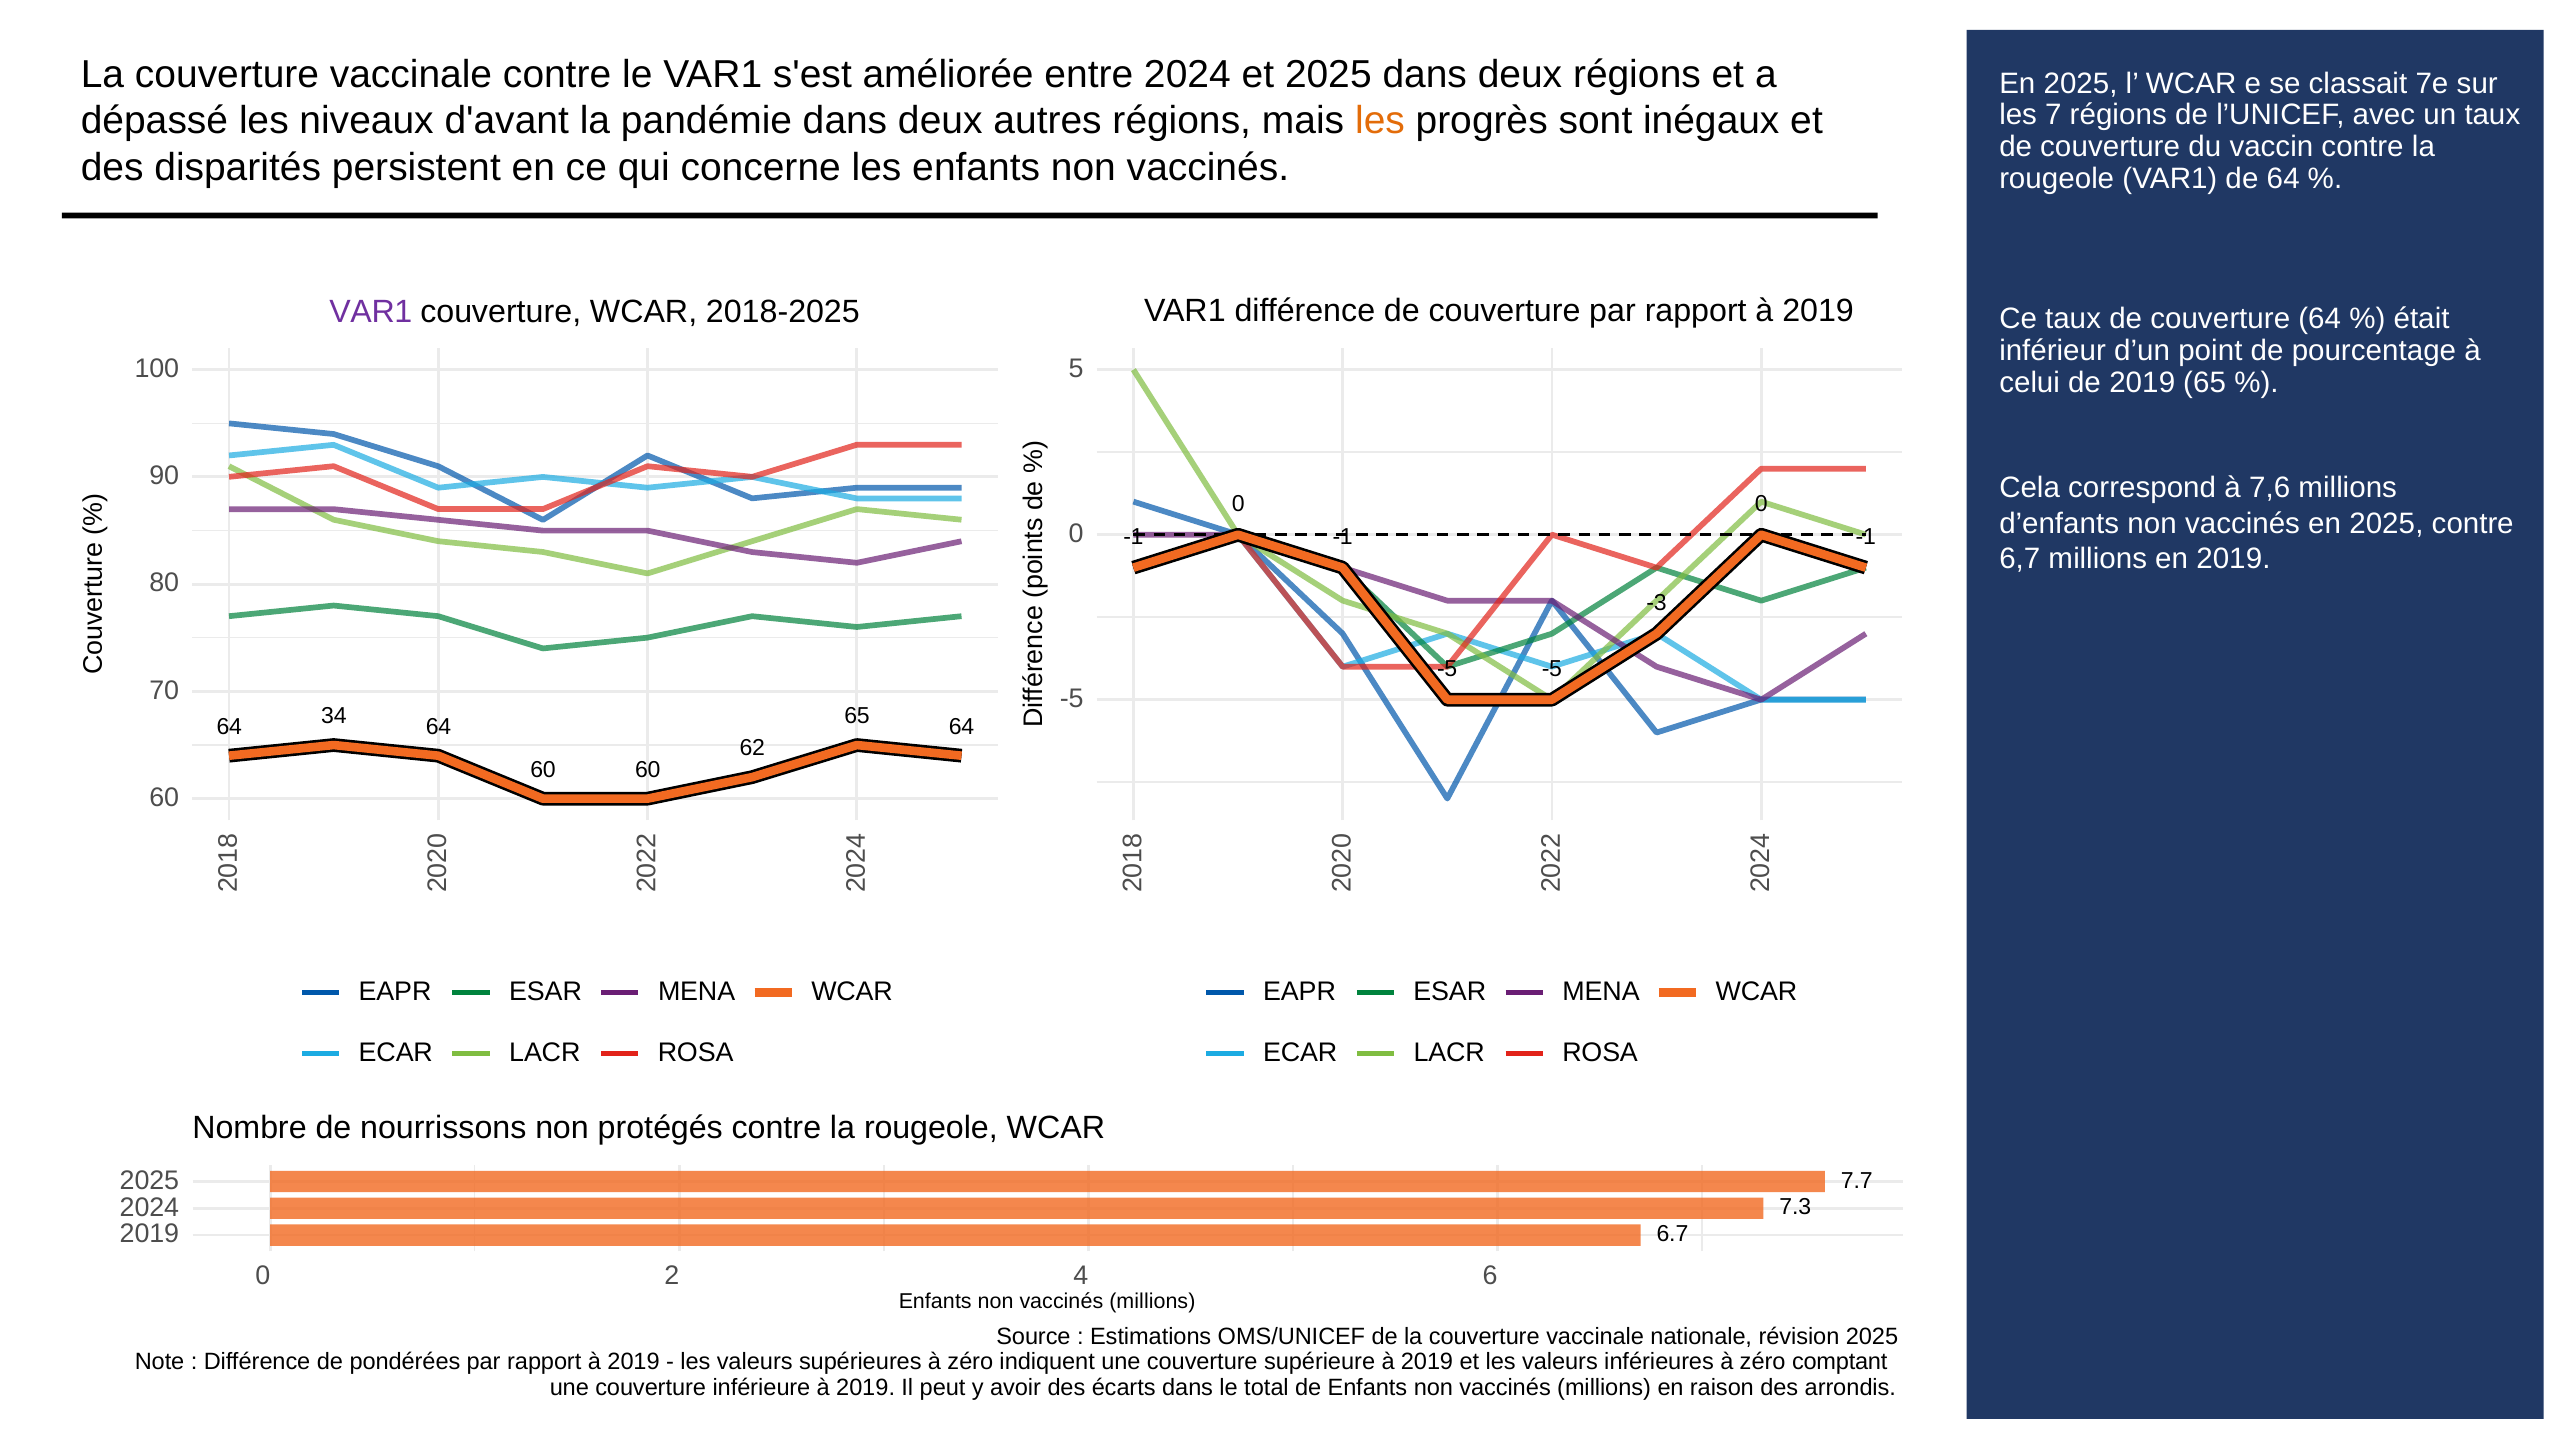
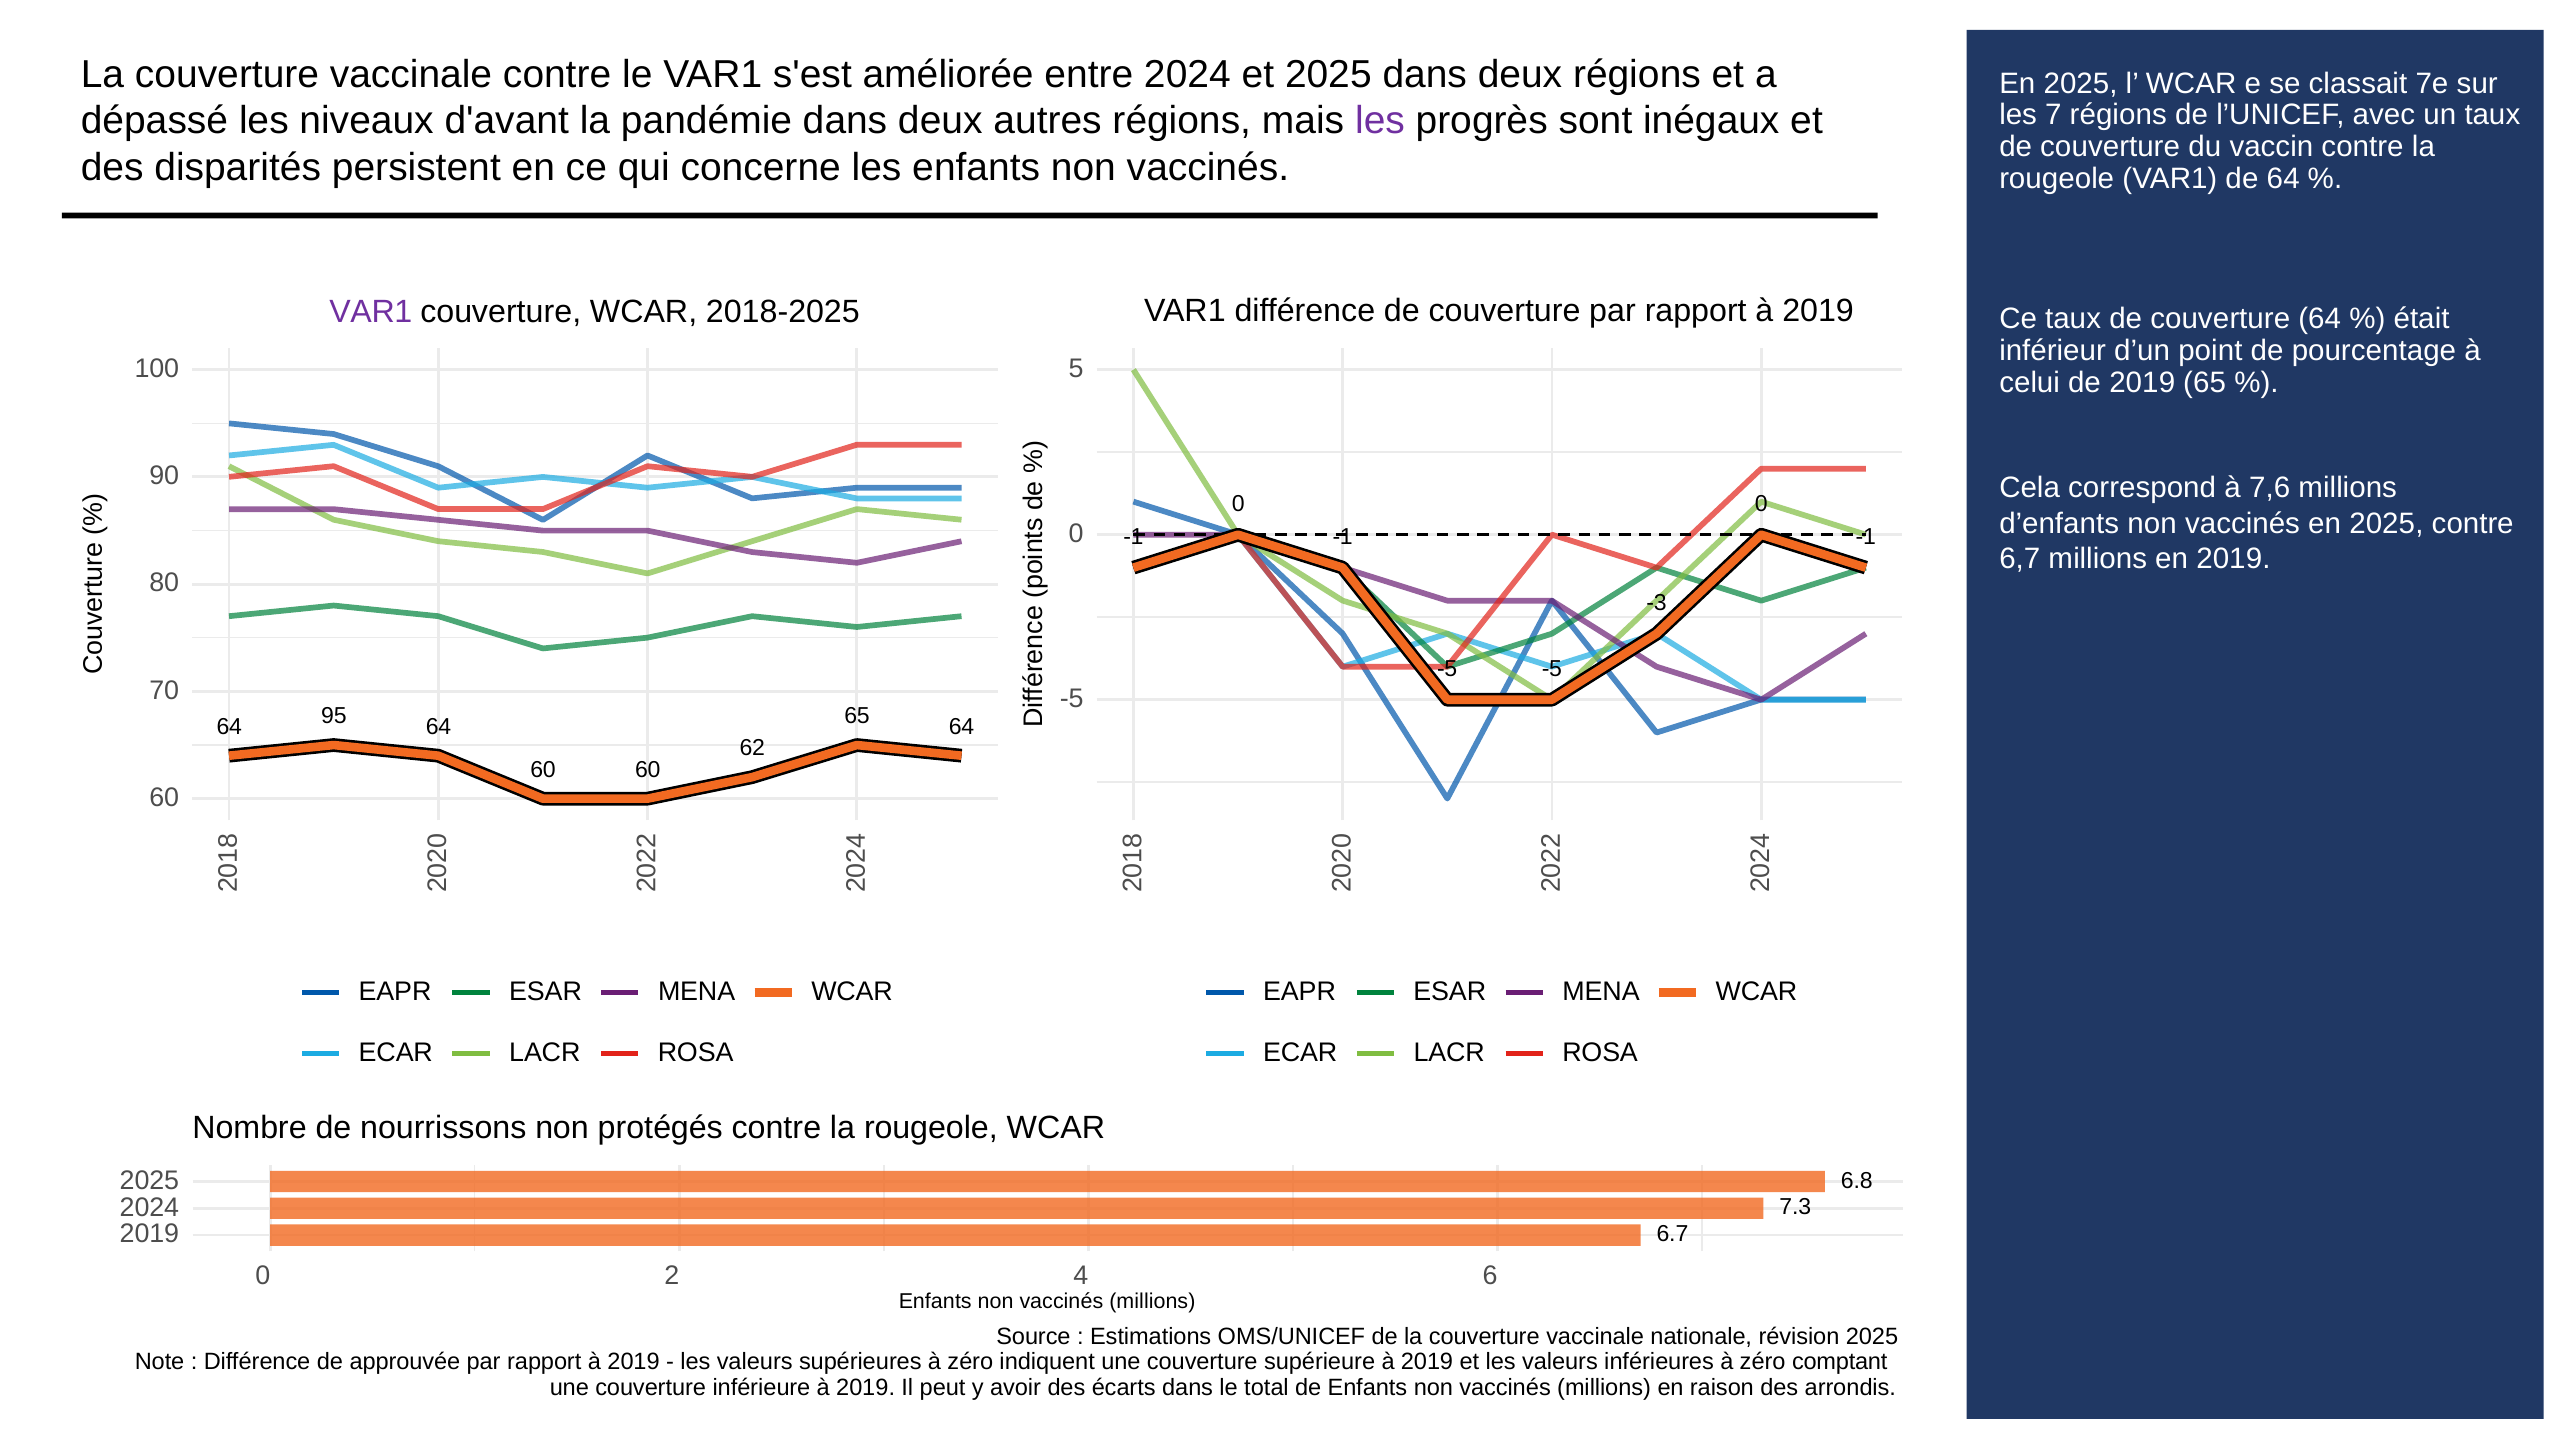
les colour: orange -> purple (1380, 121)
34: 34 -> 95 (334, 716)
7.7: 7.7 -> 6.8 (1857, 1180)
pondérées: pondérées -> approuvée (405, 1362)
